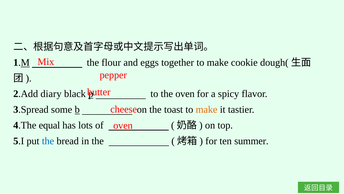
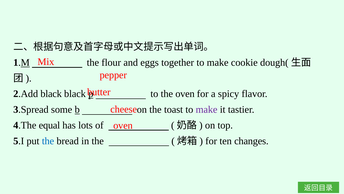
2.Add diary: diary -> black (51, 94)
make colour: orange -> purple (207, 109)
summer: summer -> changes (251, 141)
